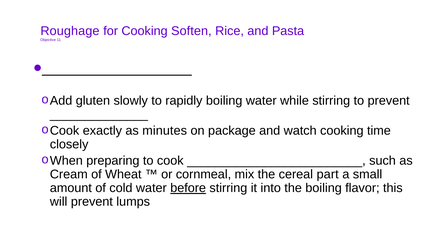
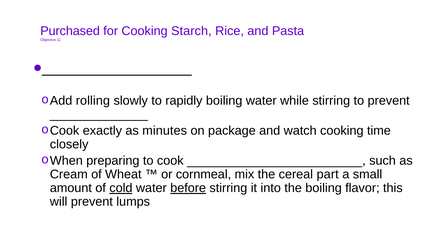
Roughage: Roughage -> Purchased (70, 31)
Soften: Soften -> Starch (191, 31)
gluten: gluten -> rolling (93, 101)
cold underline: none -> present (121, 188)
